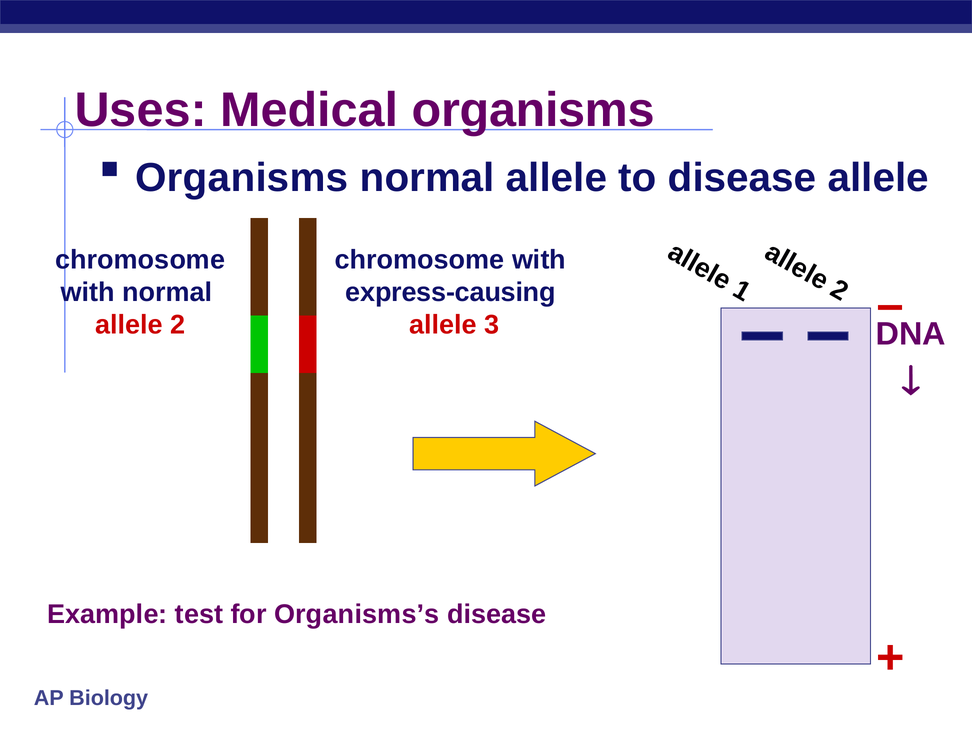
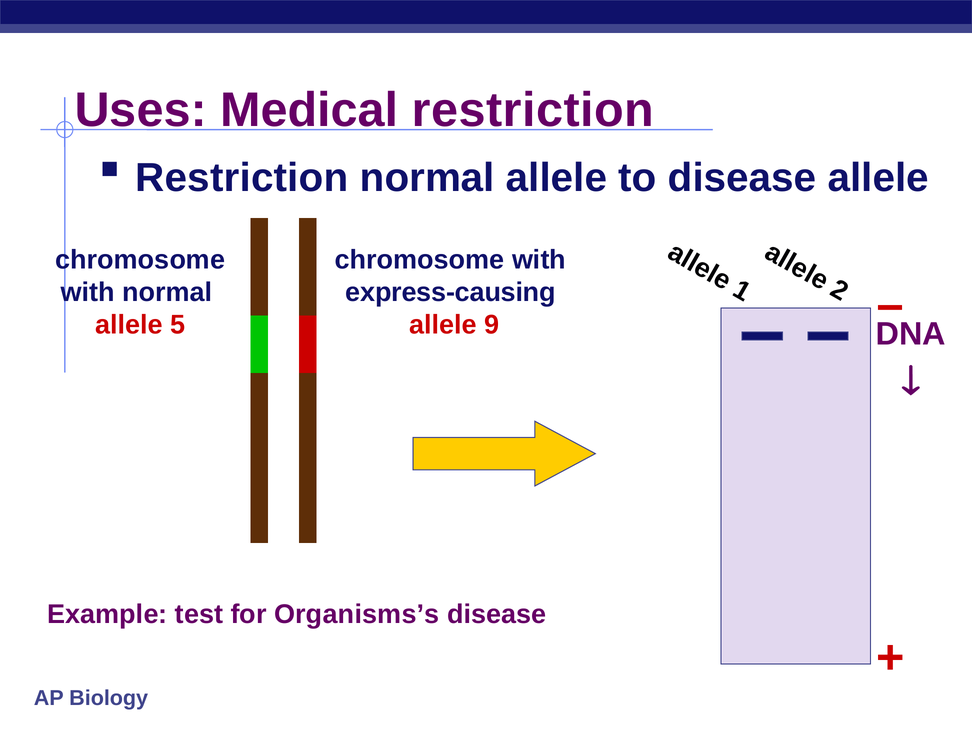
Medical organisms: organisms -> restriction (533, 110)
Organisms: Organisms -> Restriction (242, 178)
allele 2: 2 -> 5 (178, 325)
3: 3 -> 9 (492, 325)
